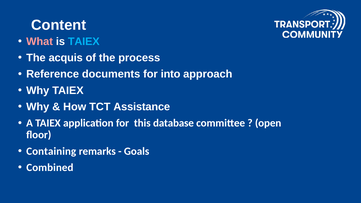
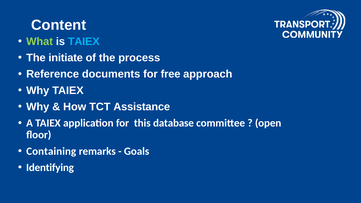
What colour: pink -> light green (40, 41)
acquis: acquis -> initiate (66, 58)
into: into -> free (171, 74)
Combined: Combined -> Identifying (50, 168)
